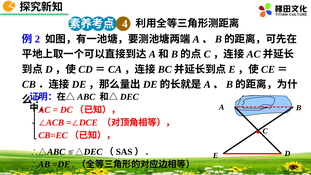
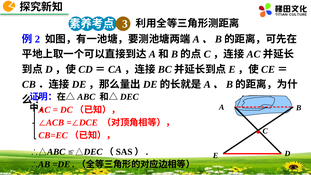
4: 4 -> 3 (125, 24)
